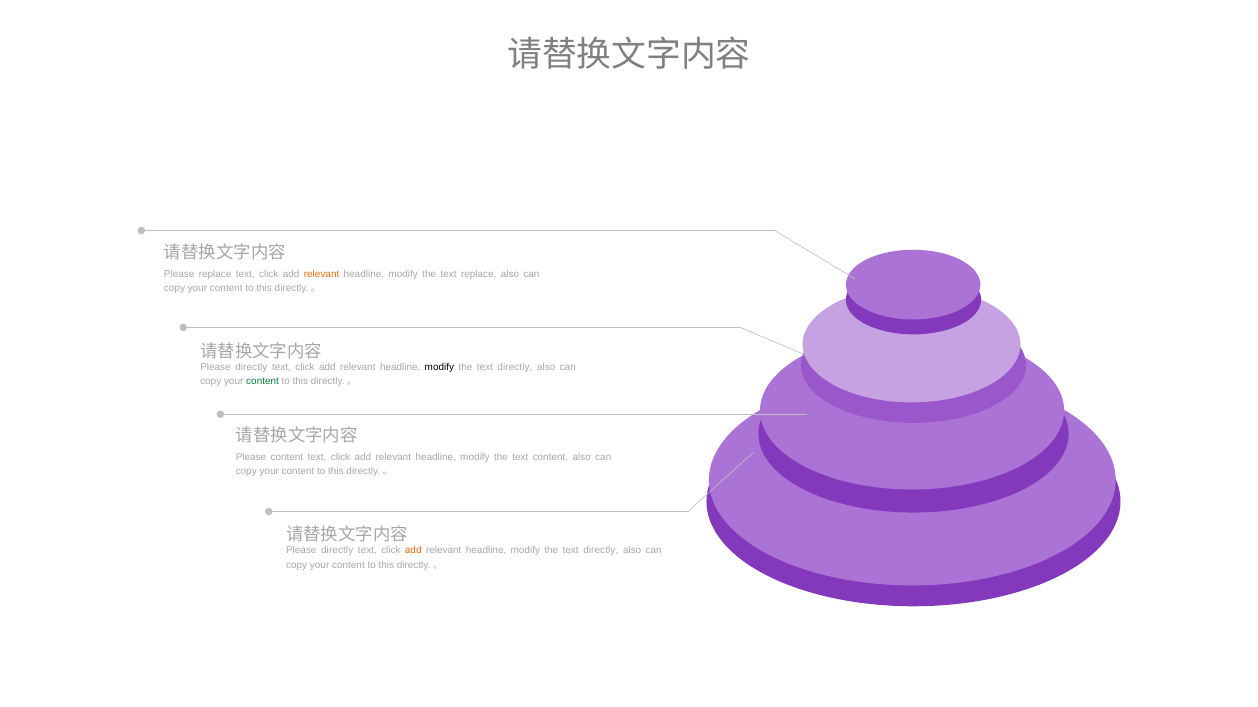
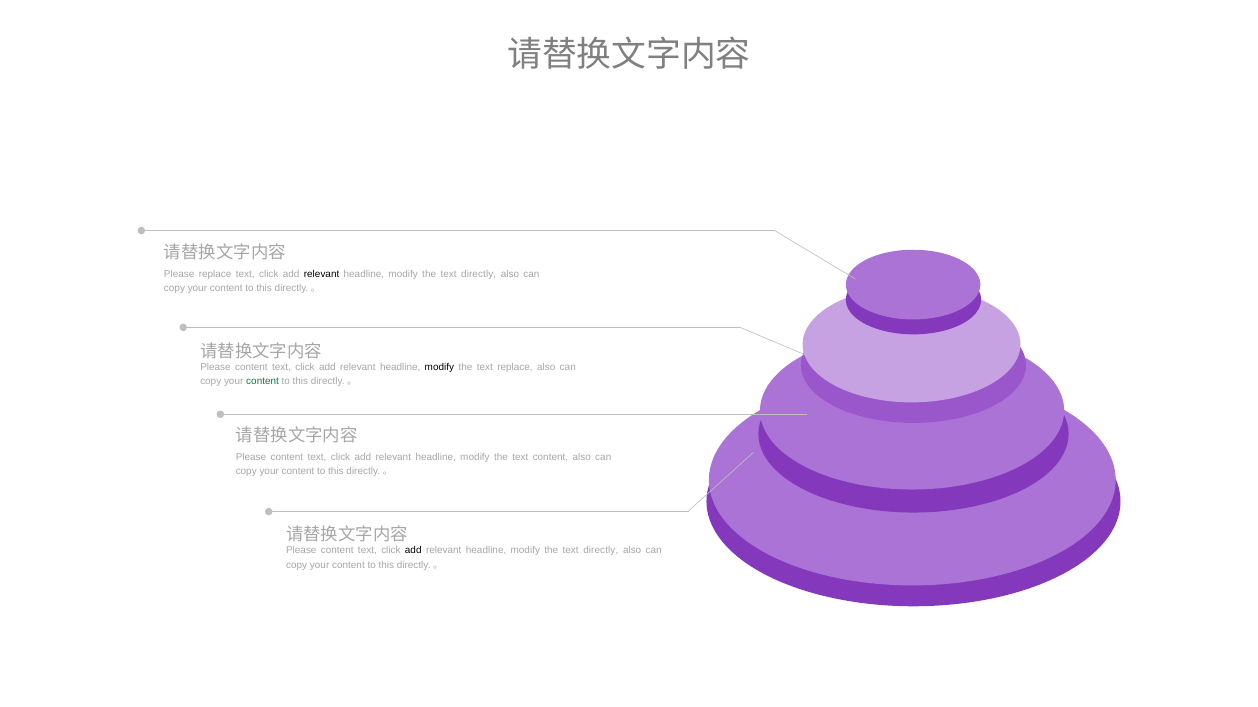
relevant colour: orange -> black (322, 274)
replace: replace -> directly (479, 274)
directly: directly -> content (251, 368)
directly: directly -> replace (515, 368)
directly: directly -> content (337, 551)
add colour: orange -> black (413, 551)
